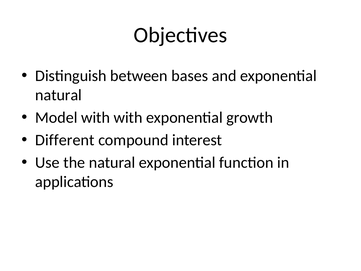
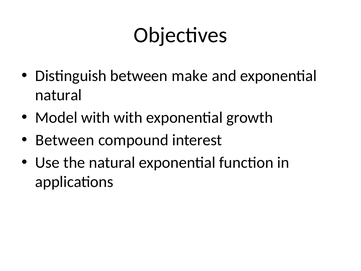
bases: bases -> make (190, 76)
Different: Different -> Between (65, 140)
